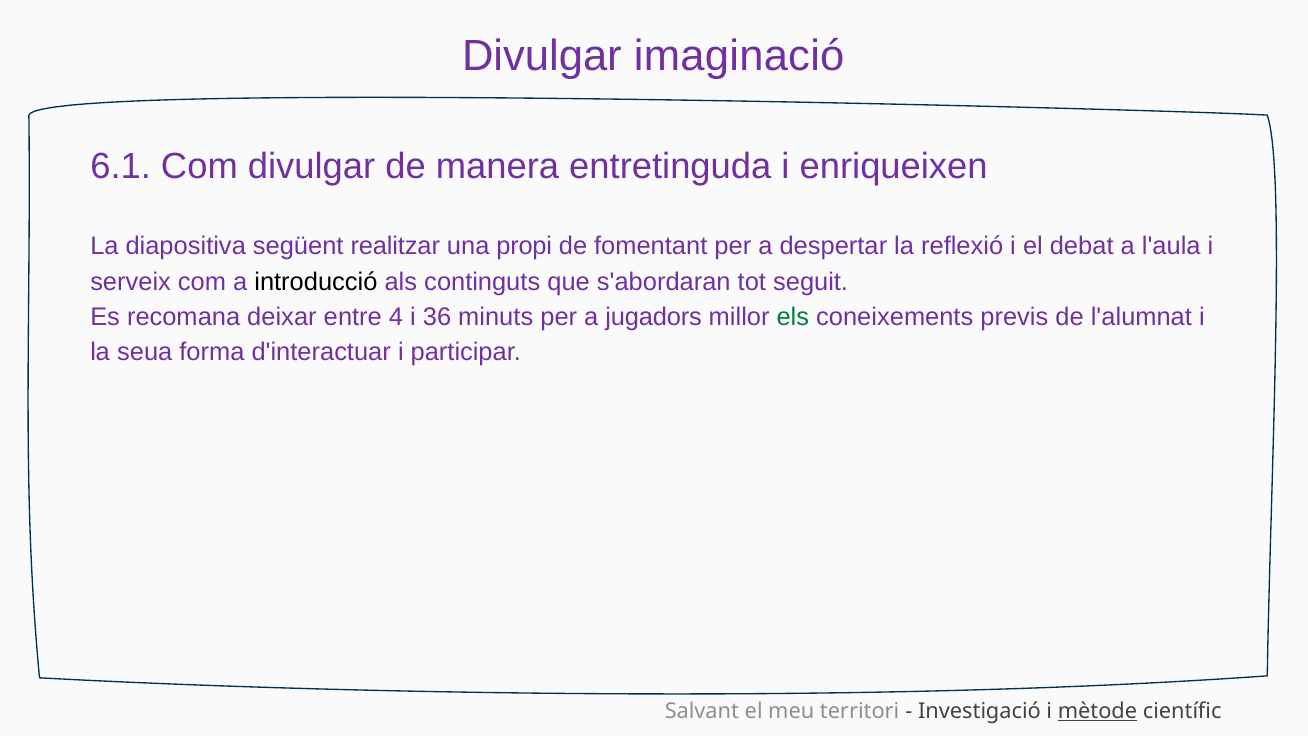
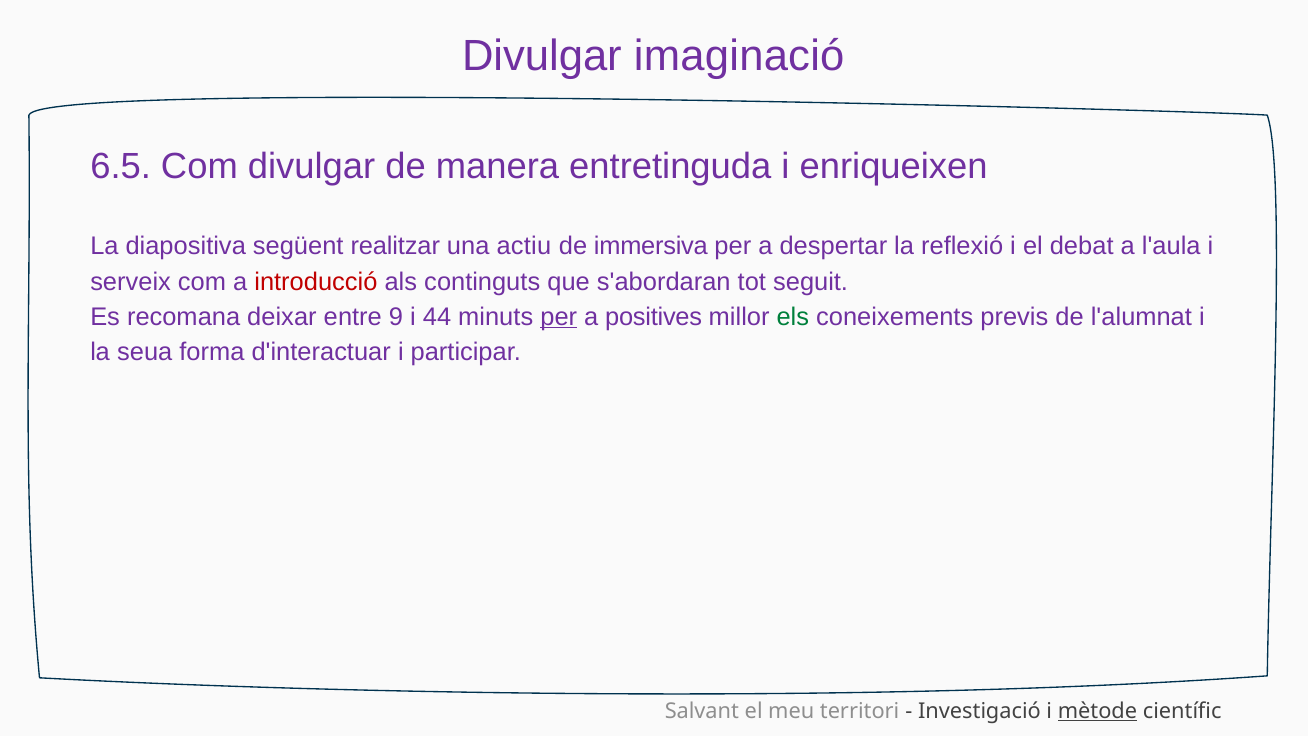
6.1: 6.1 -> 6.5 (121, 166)
propi: propi -> actiu (524, 247)
fomentant: fomentant -> immersiva (651, 247)
introducció colour: black -> red (316, 282)
4: 4 -> 9 (396, 317)
36: 36 -> 44 (437, 317)
per underline: none -> present (559, 317)
jugadors: jugadors -> positives (654, 317)
